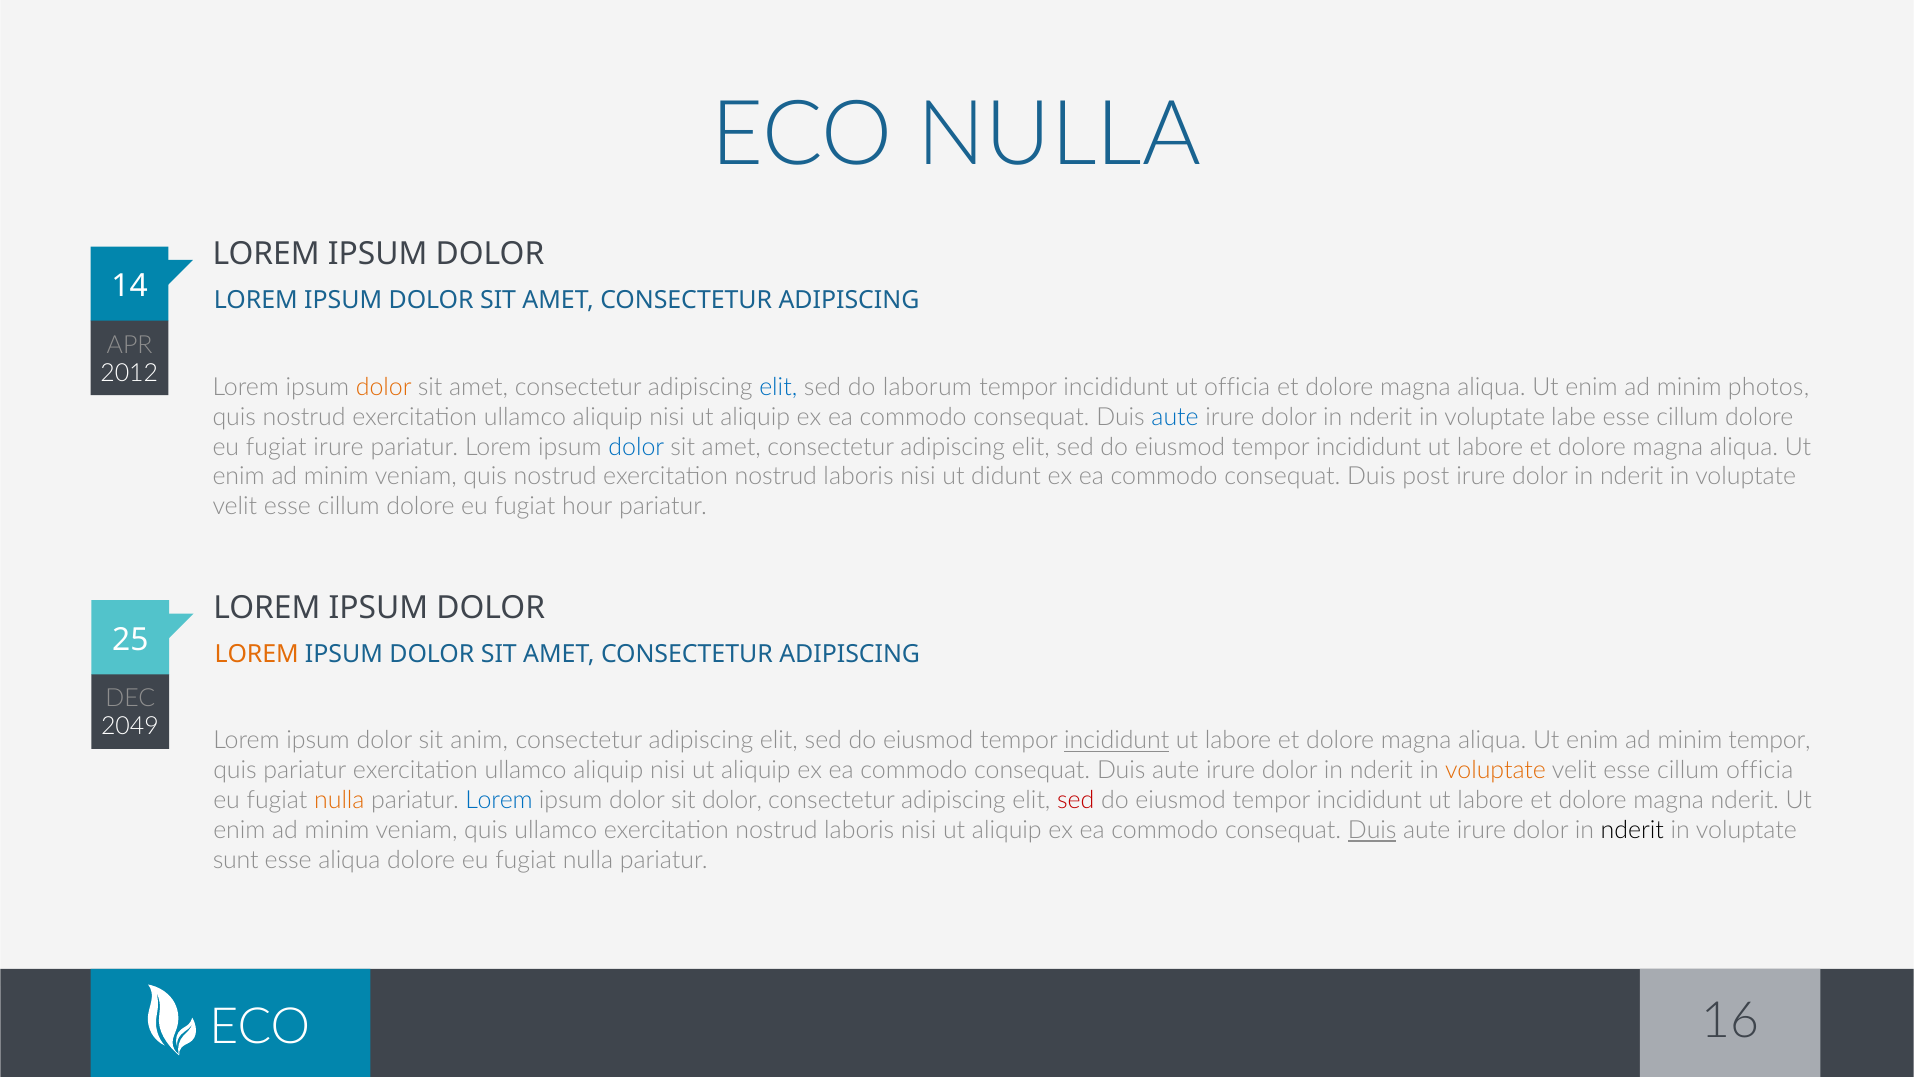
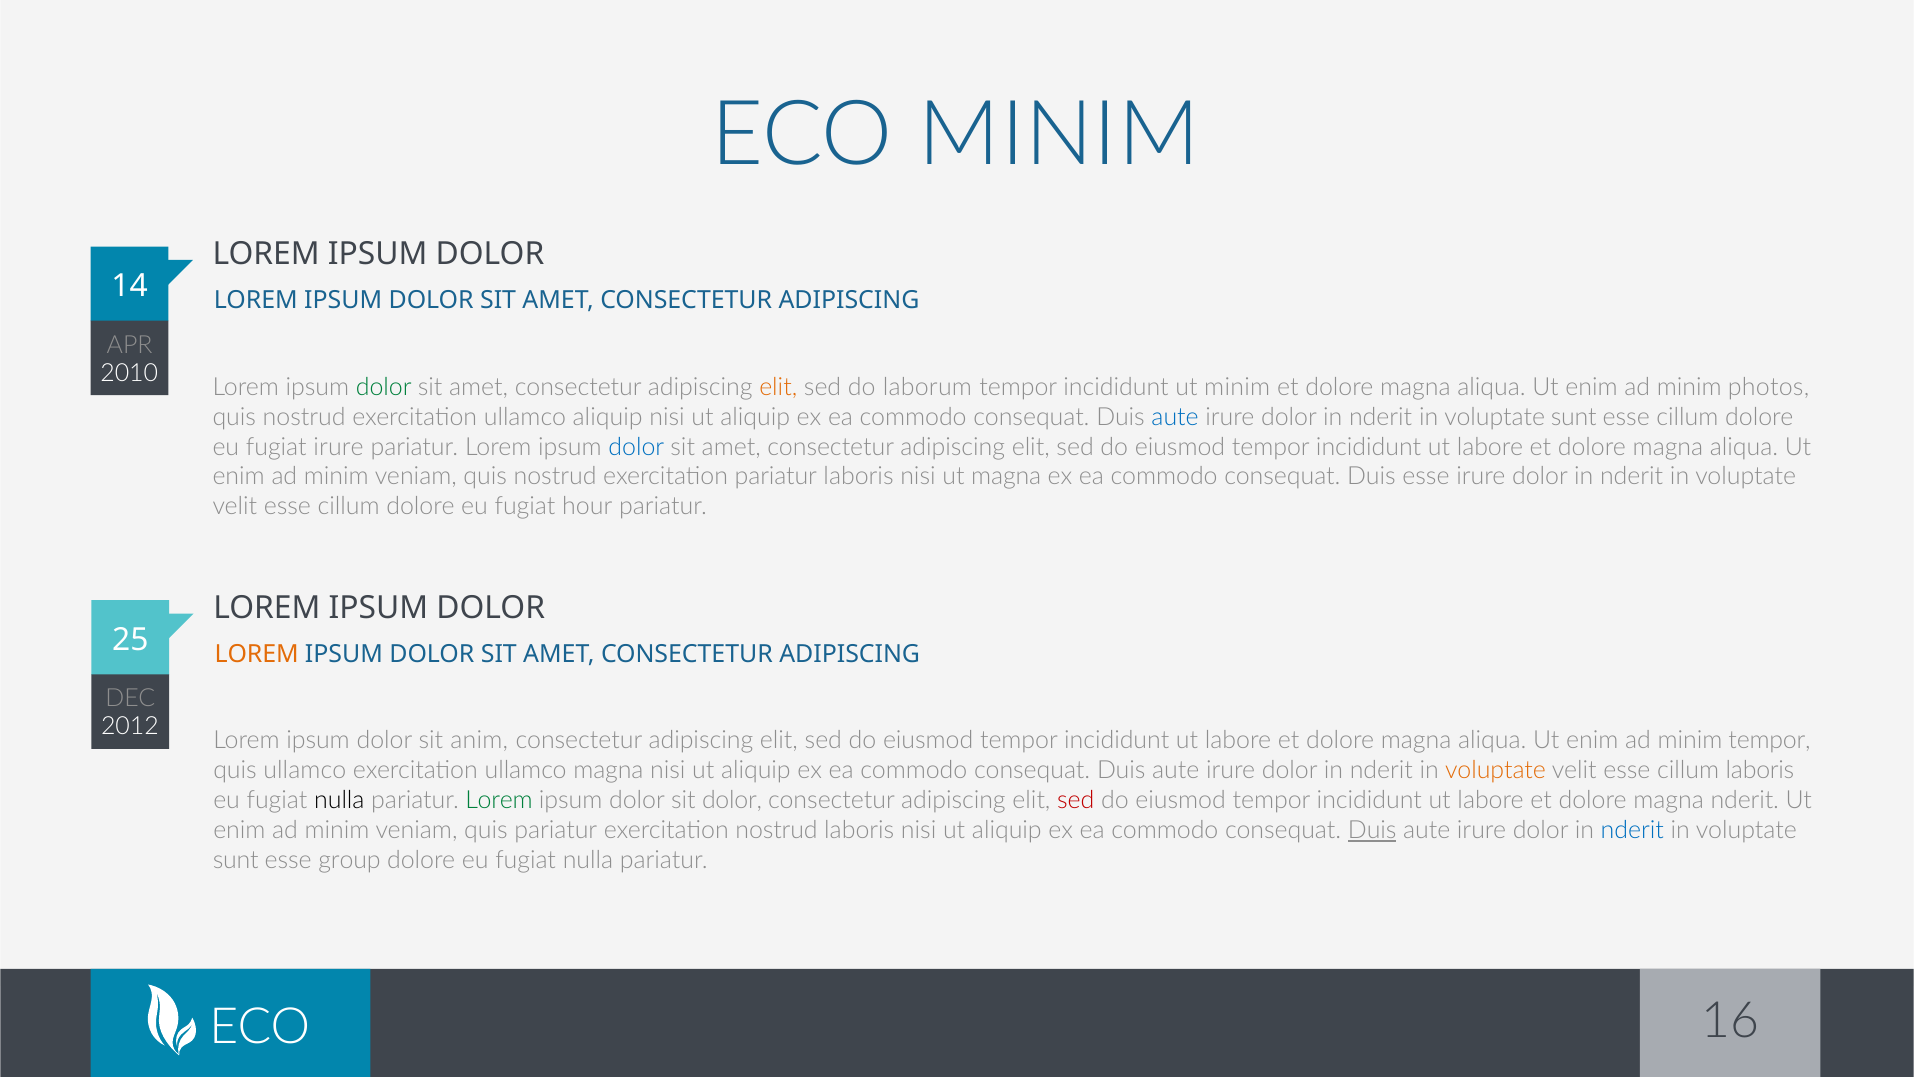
ECO NULLA: NULLA -> MINIM (1059, 134)
2012: 2012 -> 2010 (129, 373)
dolor colour: orange -> green (384, 387)
elit colour: blue -> orange (778, 387)
ut officia: officia -> minim (1237, 387)
labe: labe -> sunt (1574, 417)
nostrud exercitation nostrud: nostrud -> pariatur (776, 477)
ut didunt: didunt -> magna (1006, 477)
Duis post: post -> esse (1426, 477)
2049: 2049 -> 2012 (130, 726)
incididunt underline: present -> none (1117, 740)
quis pariatur: pariatur -> ullamco (305, 770)
aliquip: aliquip -> magna (608, 770)
cillum officia: officia -> laboris (1760, 770)
nulla colour: orange -> black (339, 800)
Lorem colour: blue -> green (499, 800)
quis ullamco: ullamco -> pariatur (556, 830)
nderit colour: black -> blue (1632, 830)
esse aliqua: aliqua -> group (349, 860)
